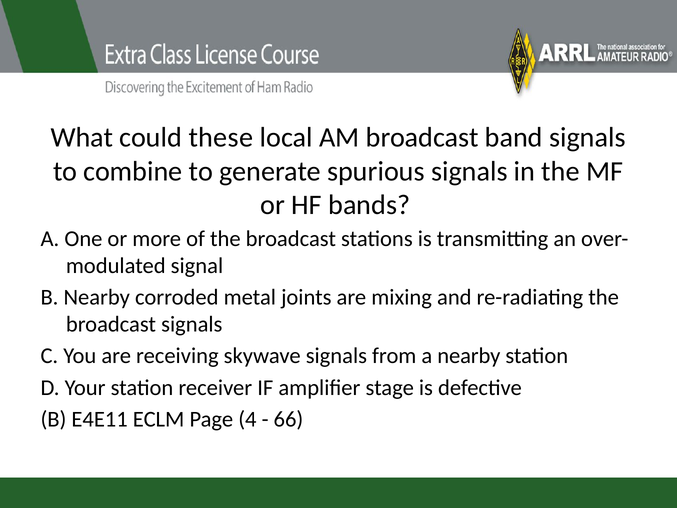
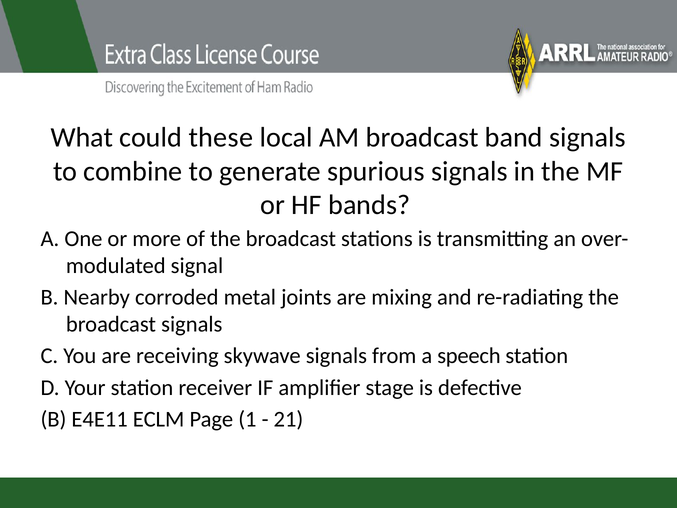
a nearby: nearby -> speech (469, 356)
4: 4 -> 1 (247, 419)
66: 66 -> 21 (288, 419)
